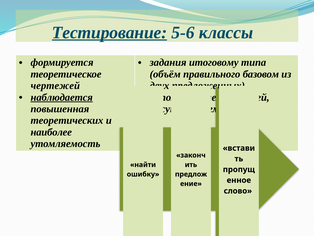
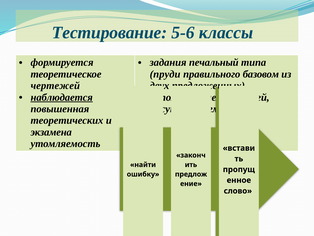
Тестирование underline: present -> none (109, 32)
итоговому: итоговому -> печальный (214, 62)
объём: объём -> пруди (165, 74)
наиболее: наиболее -> экзамена (51, 132)
